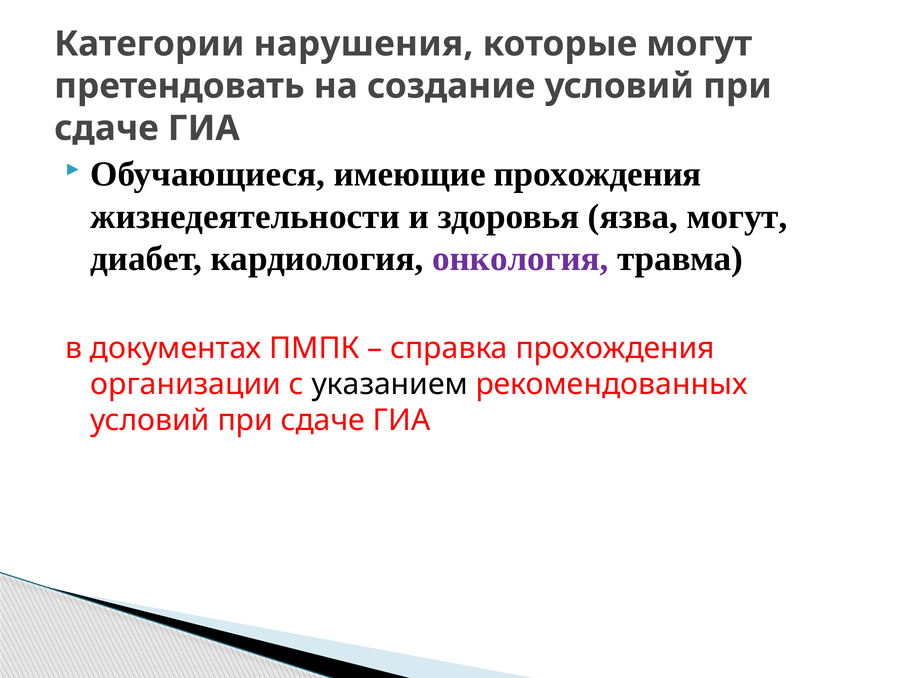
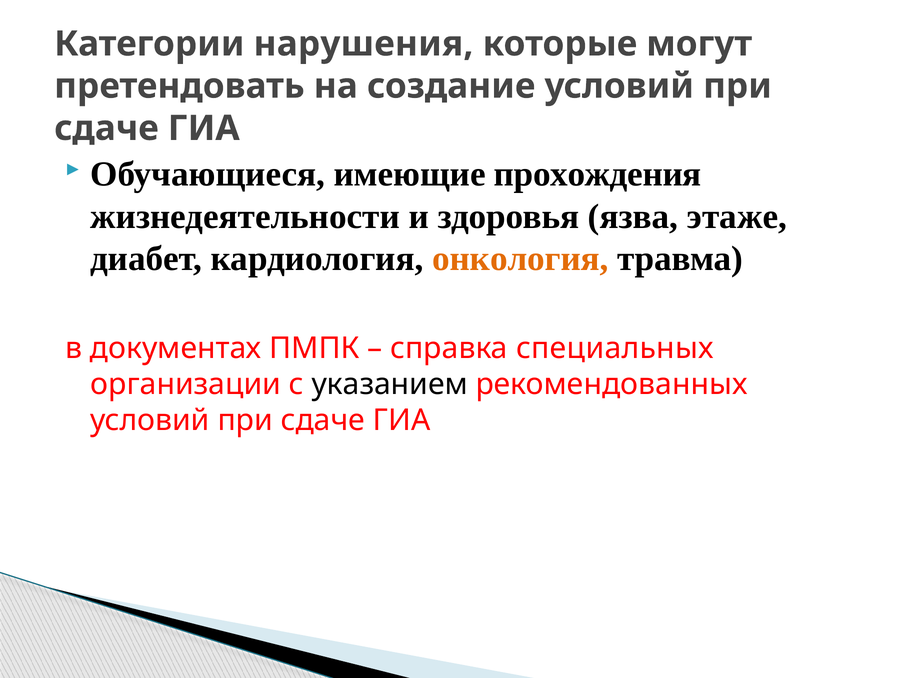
язва могут: могут -> этаже (737, 217)
онкология colour: purple -> orange (520, 259)
справка прохождения: прохождения -> специальных (615, 349)
